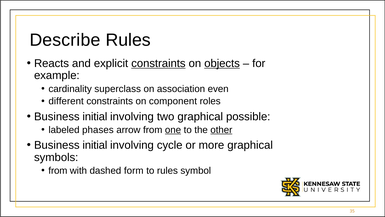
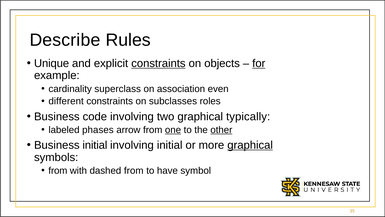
Reacts: Reacts -> Unique (52, 63)
objects underline: present -> none (222, 63)
for underline: none -> present (259, 63)
component: component -> subclasses (173, 101)
initial: initial -> code (95, 116)
possible: possible -> typically (248, 116)
involving cycle: cycle -> initial (170, 145)
graphical underline: none -> present (250, 145)
dashed form: form -> from (134, 170)
to rules: rules -> have (167, 170)
